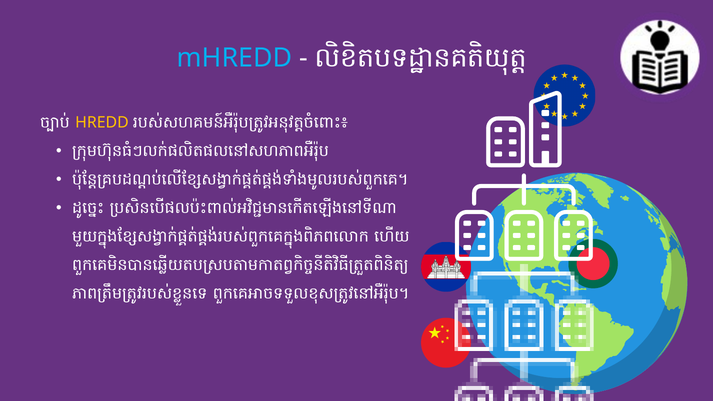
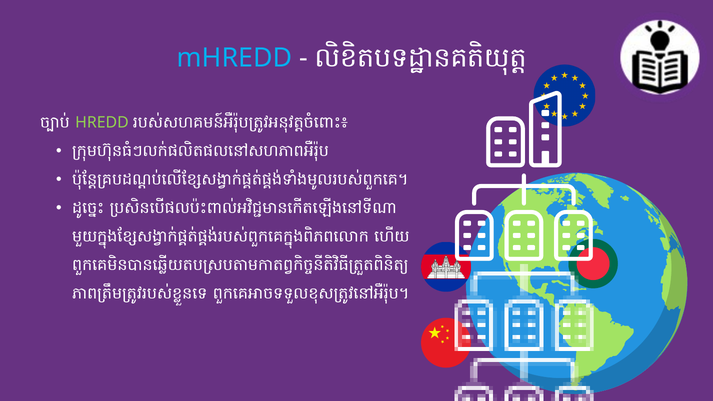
HREDD colour: yellow -> light green (102, 123)
